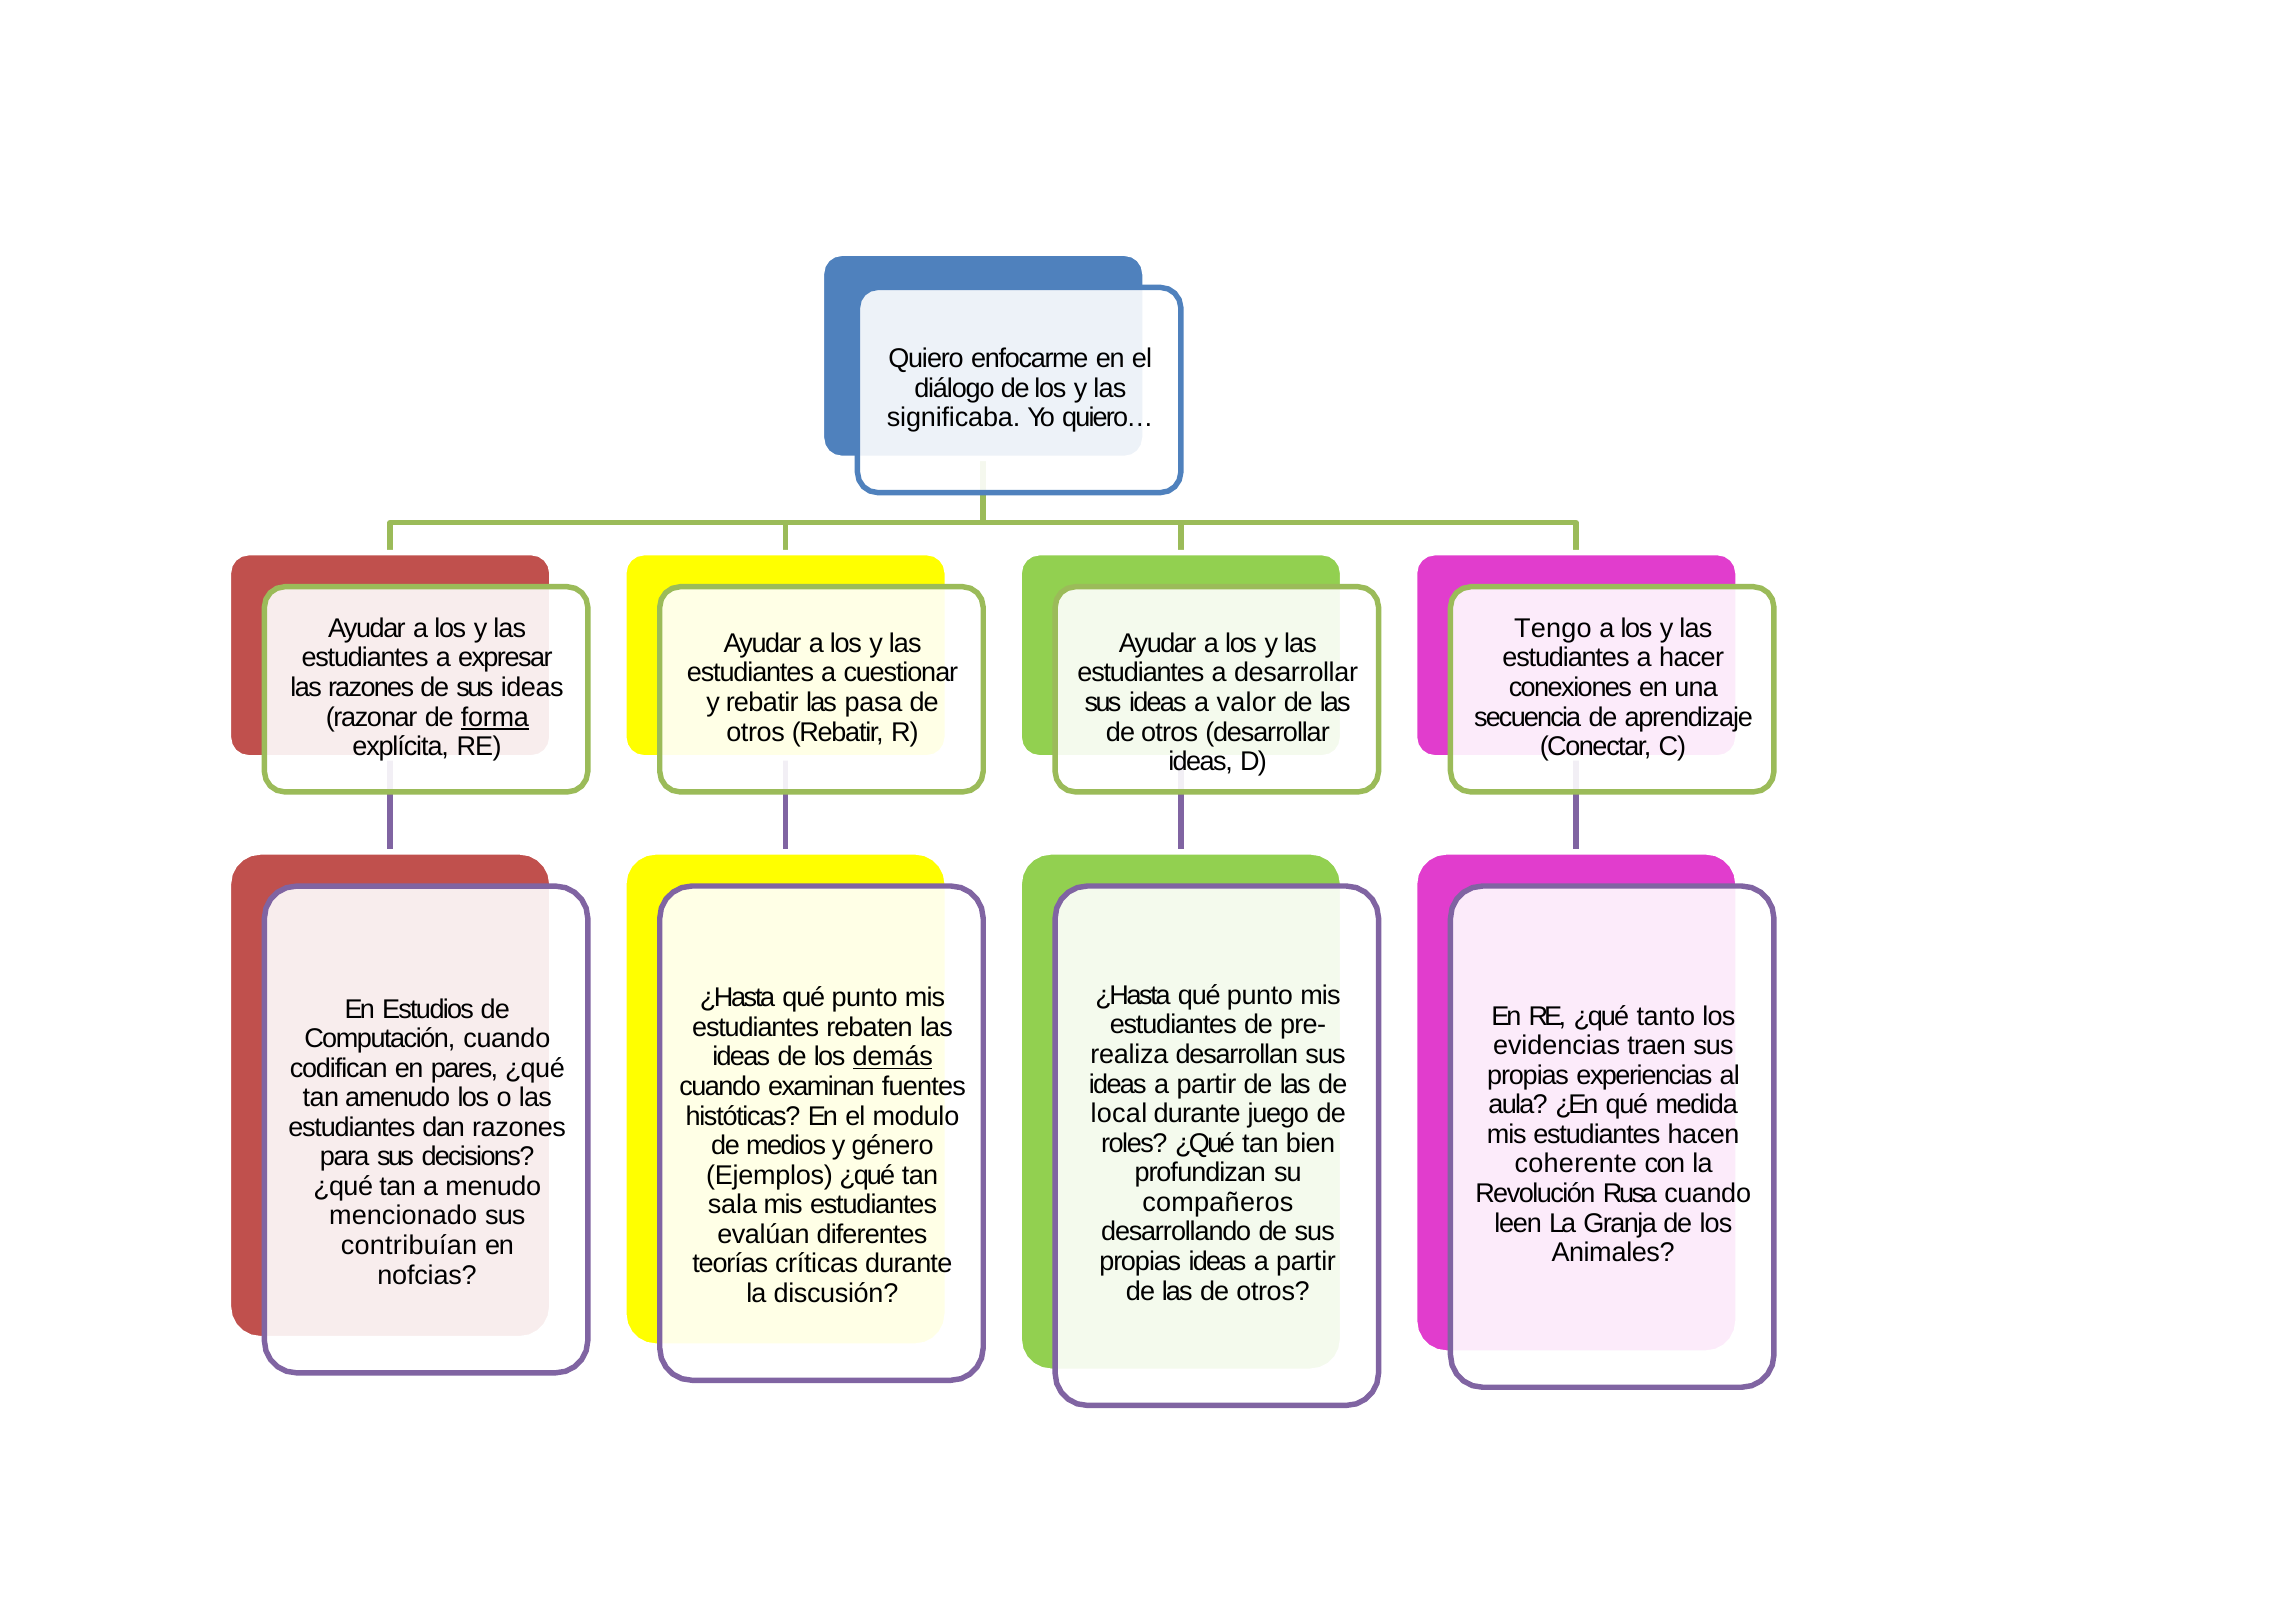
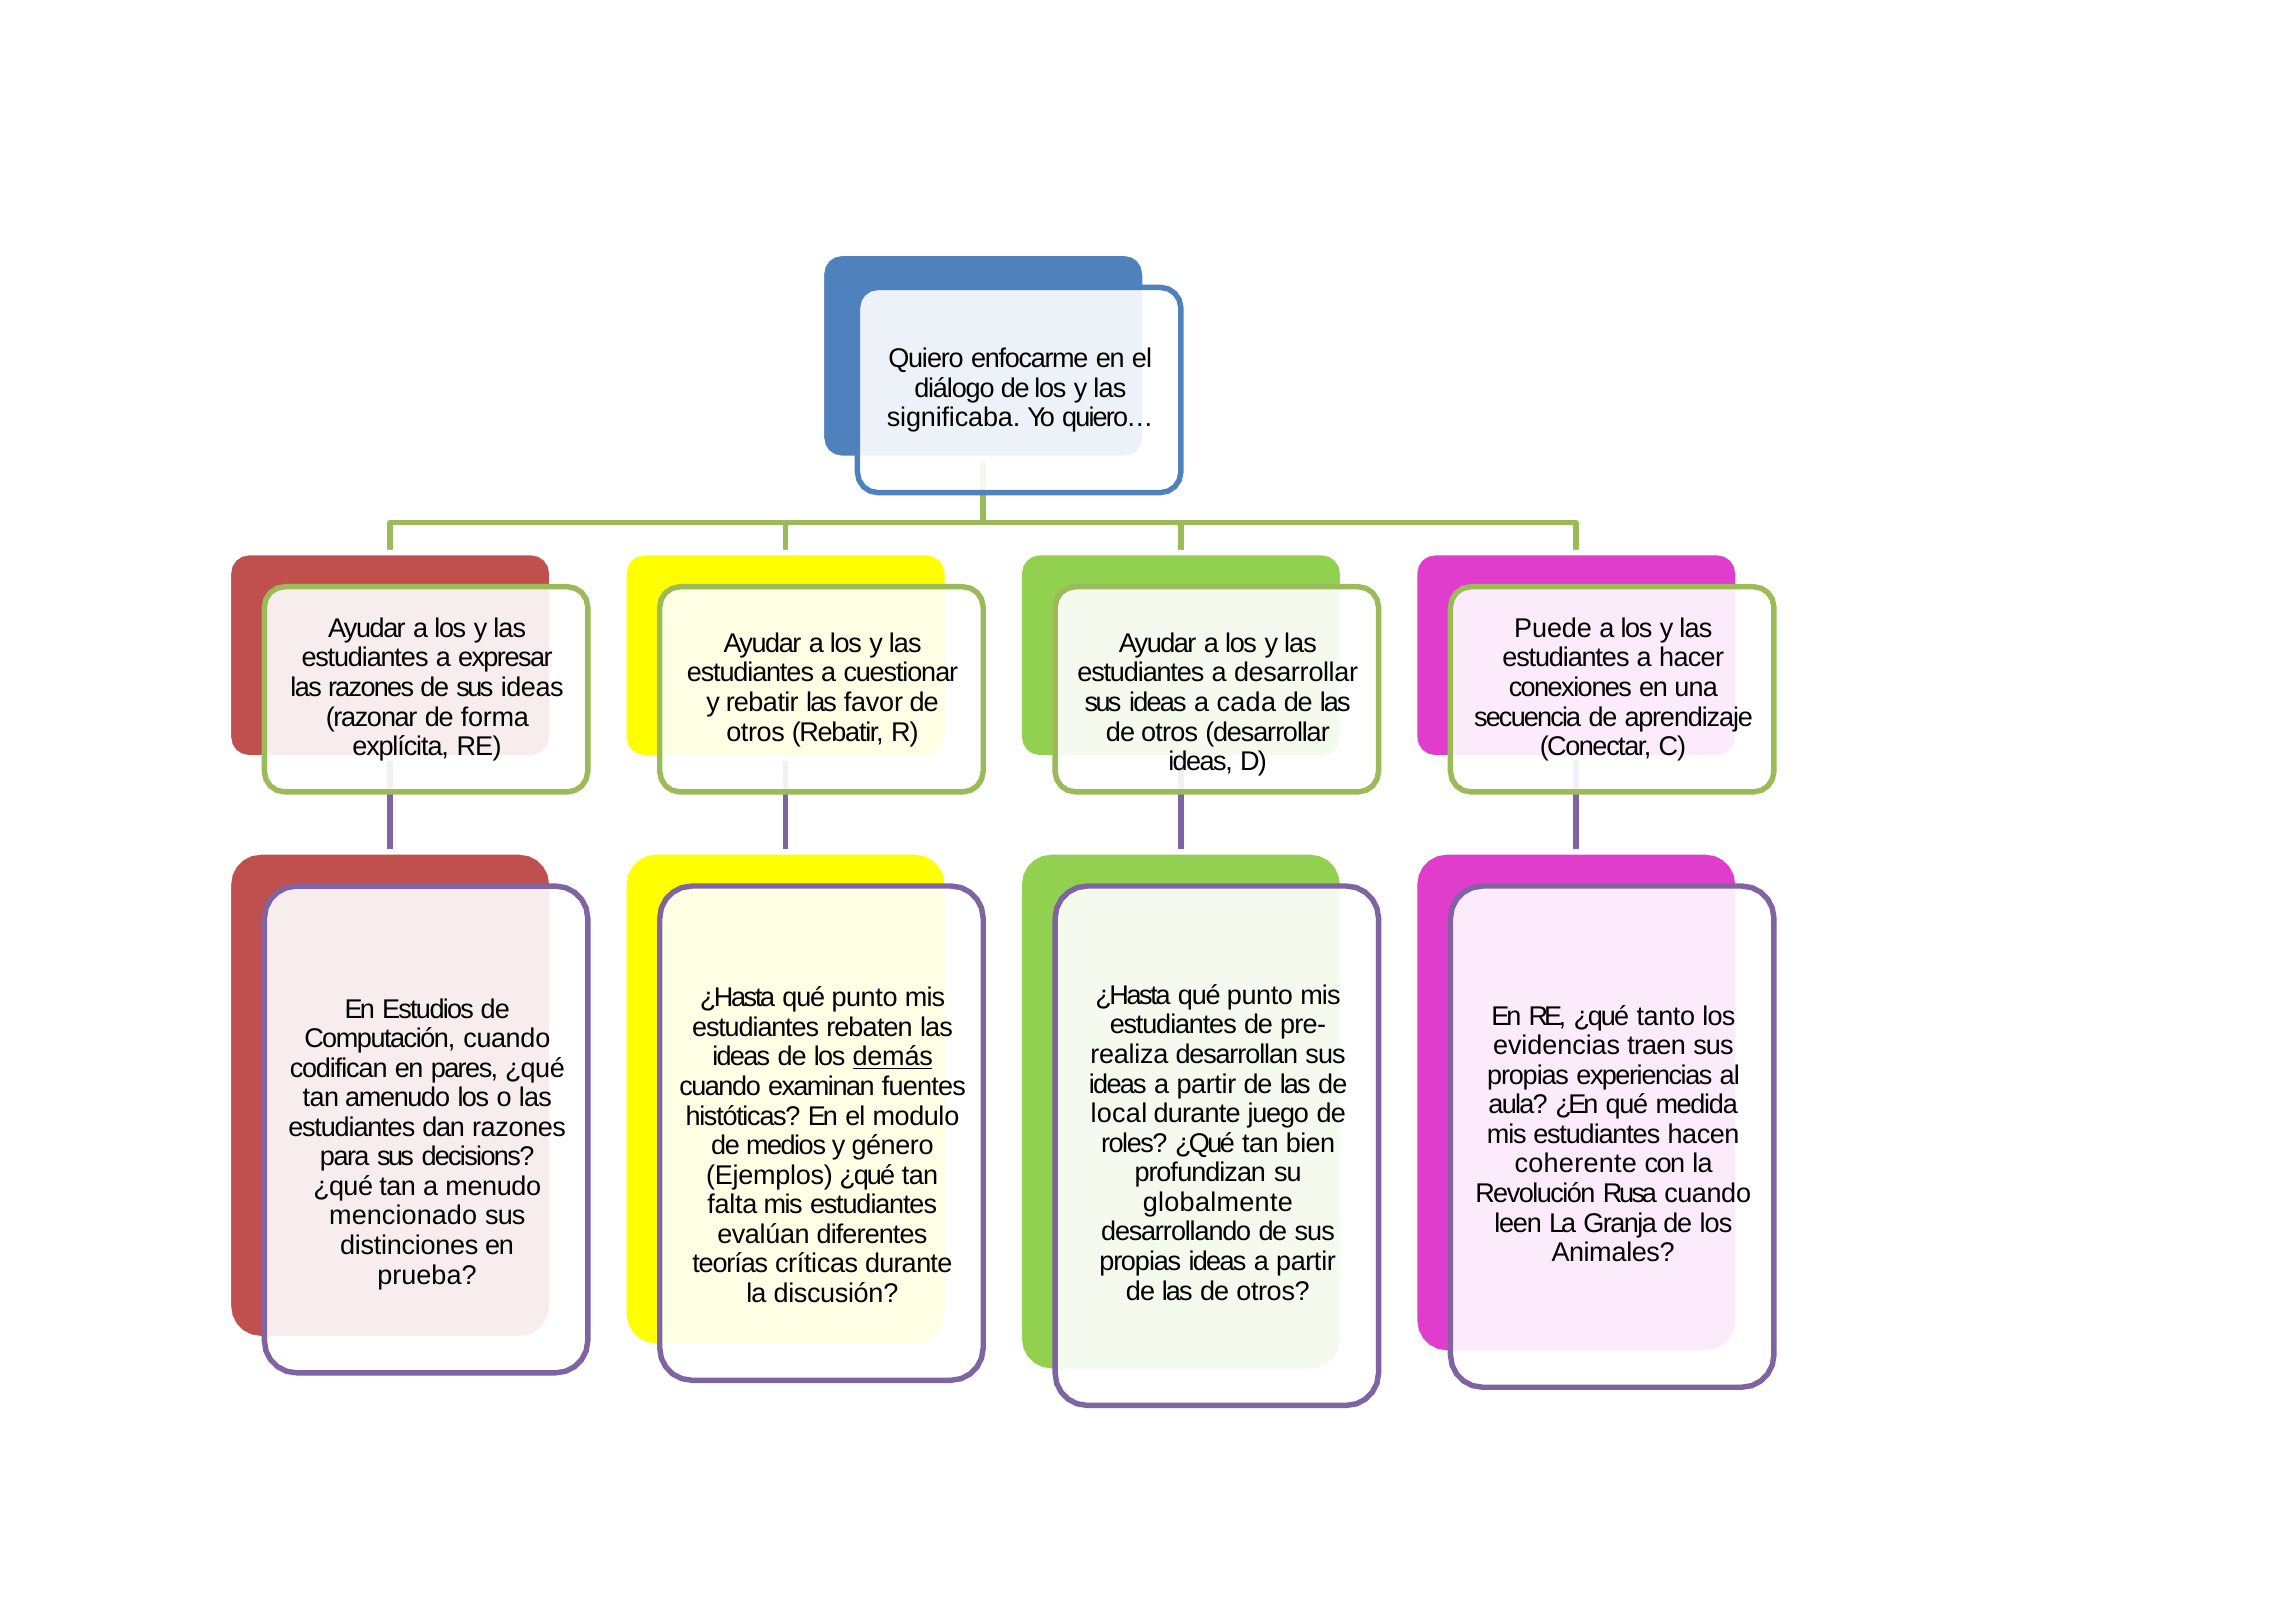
Tengo: Tengo -> Puede (1553, 629)
pasa: pasa -> favor (874, 703)
valor: valor -> cada (1246, 703)
forma underline: present -> none (495, 717)
compañeros: compañeros -> globalmente (1218, 1203)
sala: sala -> falta (732, 1205)
contribuían: contribuían -> distinciones (409, 1246)
nofcias: nofcias -> prueba (427, 1276)
